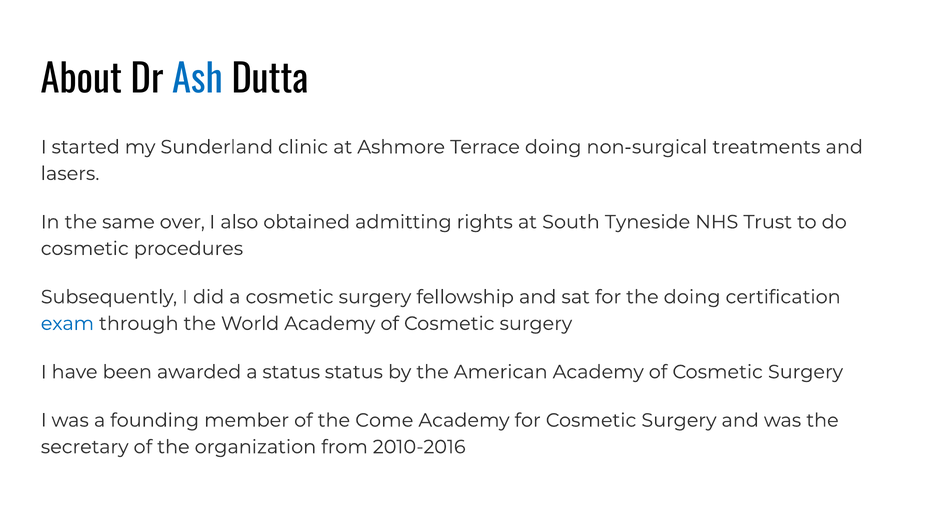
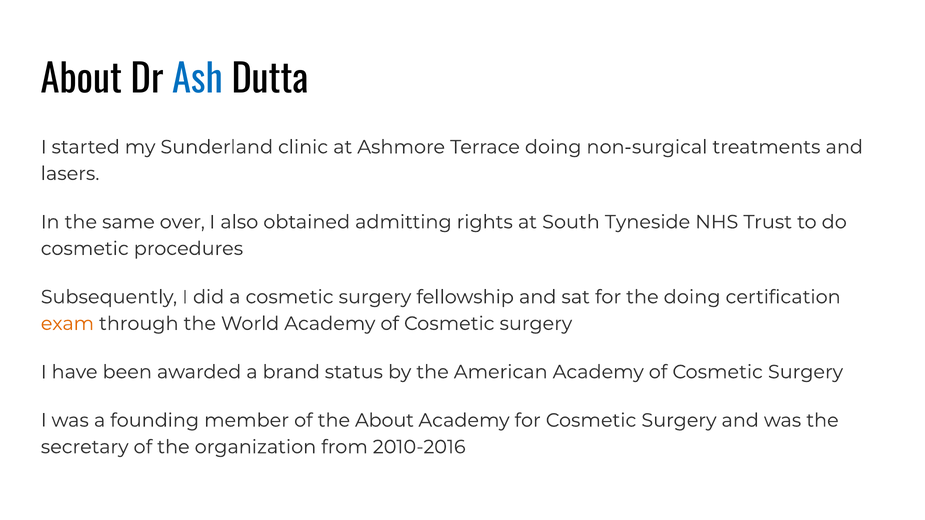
exam colour: blue -> orange (67, 324)
a status: status -> brand (291, 372)
the Come: Come -> About (384, 421)
